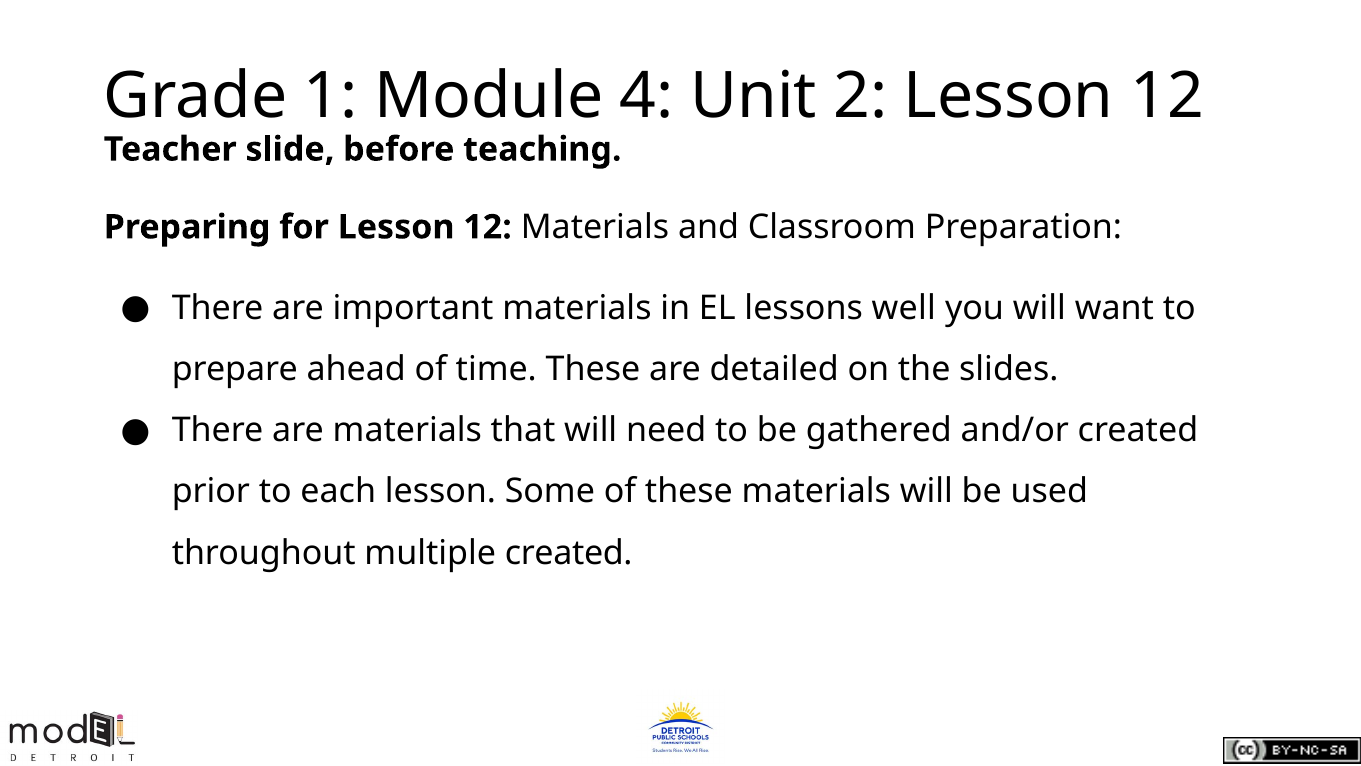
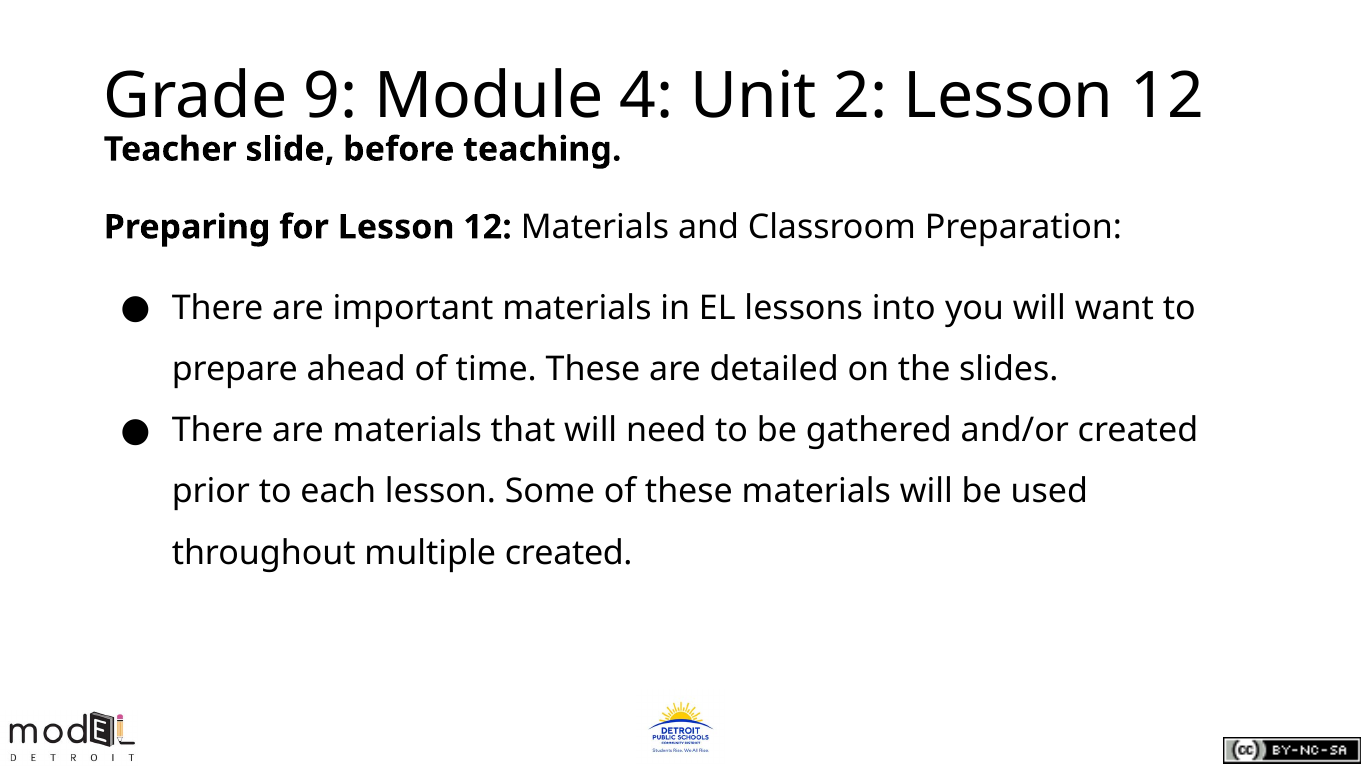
1: 1 -> 9 (331, 96)
well: well -> into (904, 308)
